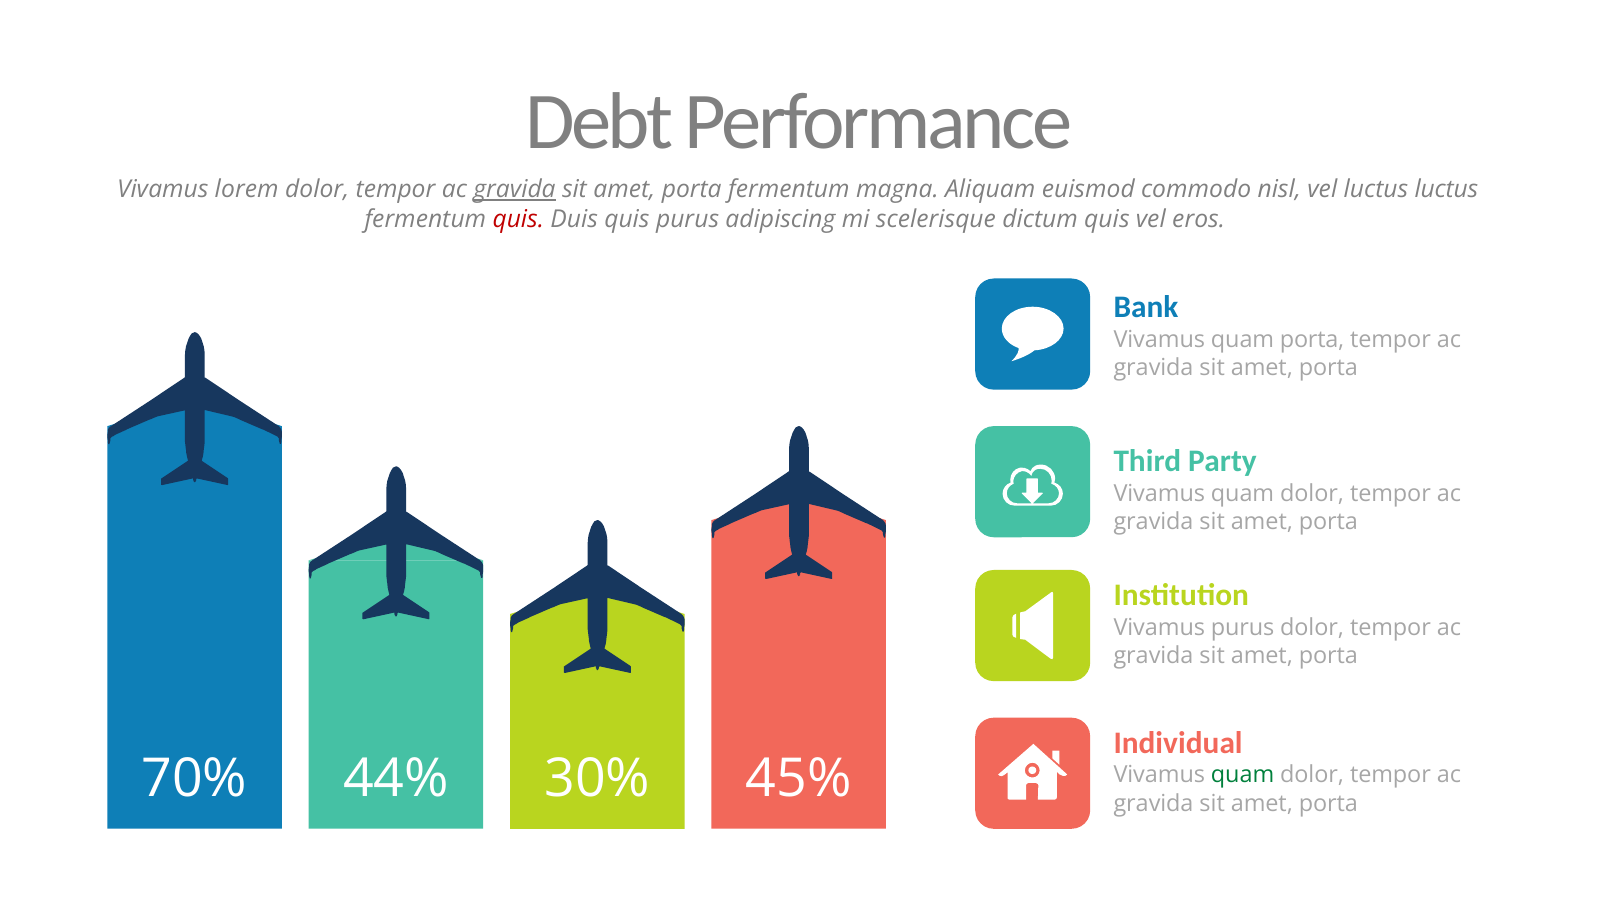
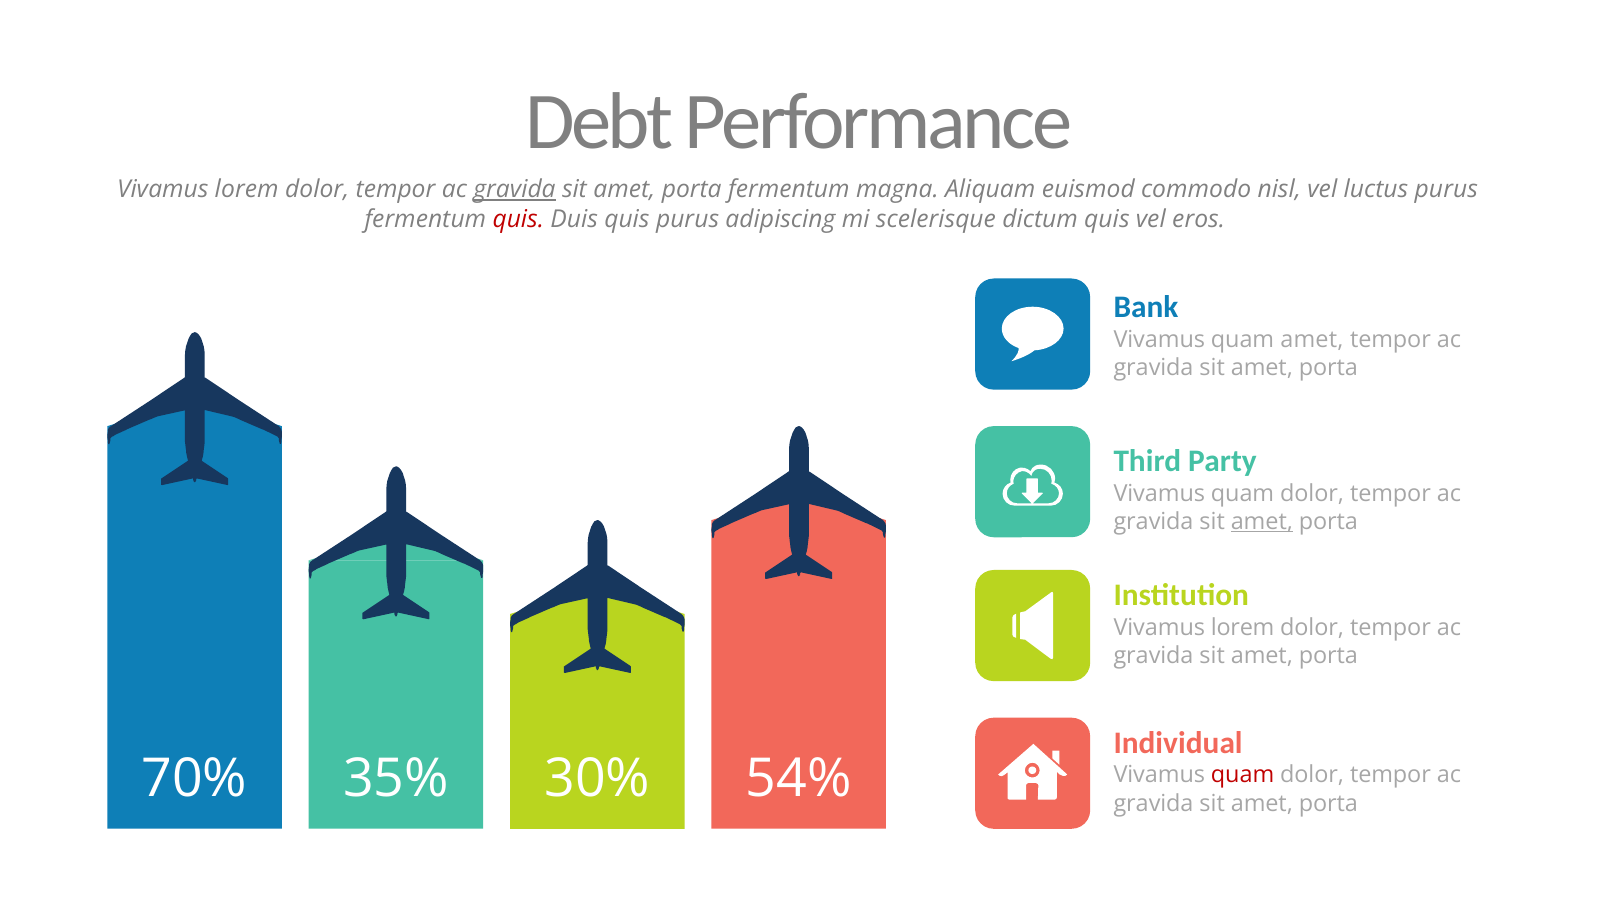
luctus luctus: luctus -> purus (1446, 190)
quam porta: porta -> amet (1312, 340)
amet underline: none -> present (1262, 522)
purus: purus -> lorem (1243, 628)
44%: 44% -> 35% (396, 779)
45%: 45% -> 54% (799, 779)
quam colour: green -> red (1243, 775)
